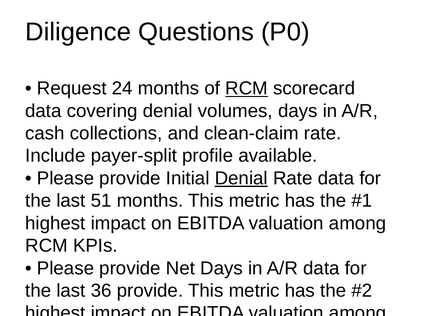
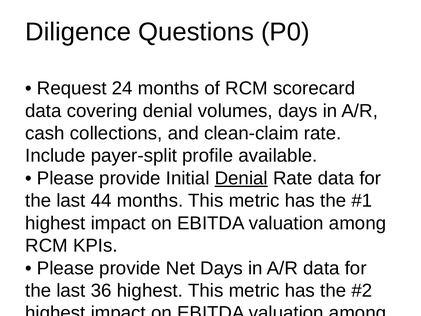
RCM underline: present -> none (247, 88)
51: 51 -> 44 (101, 201)
36 provide: provide -> highest (150, 290)
